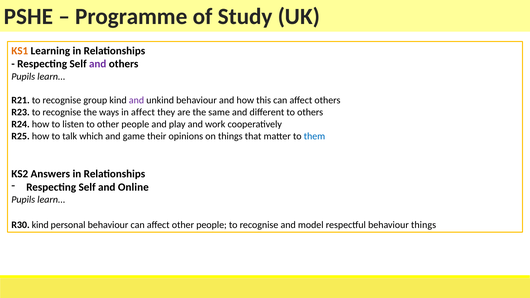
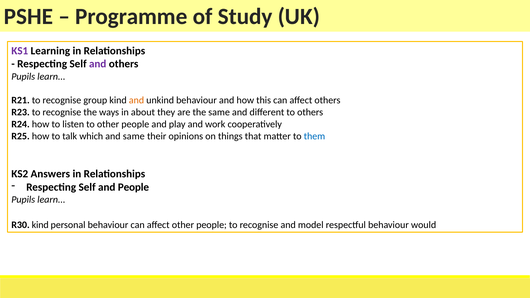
KS1 colour: orange -> purple (20, 51)
and colour: purple -> orange (136, 100)
in affect: affect -> about (143, 112)
and game: game -> same (134, 136)
and Online: Online -> People (133, 187)
behaviour things: things -> would (424, 225)
